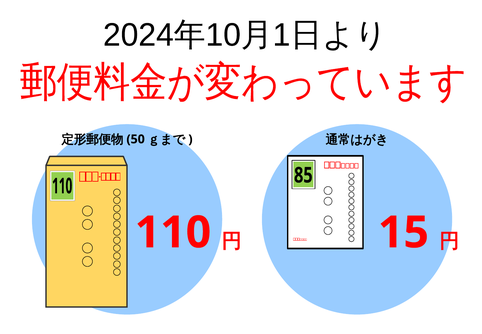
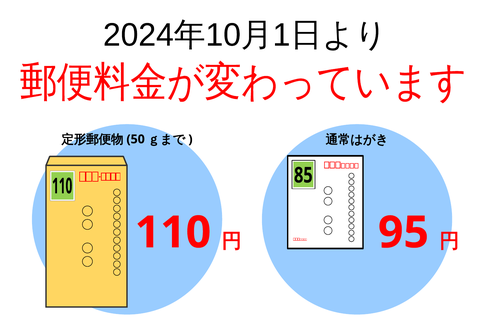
15: 15 -> 95 (403, 232)
